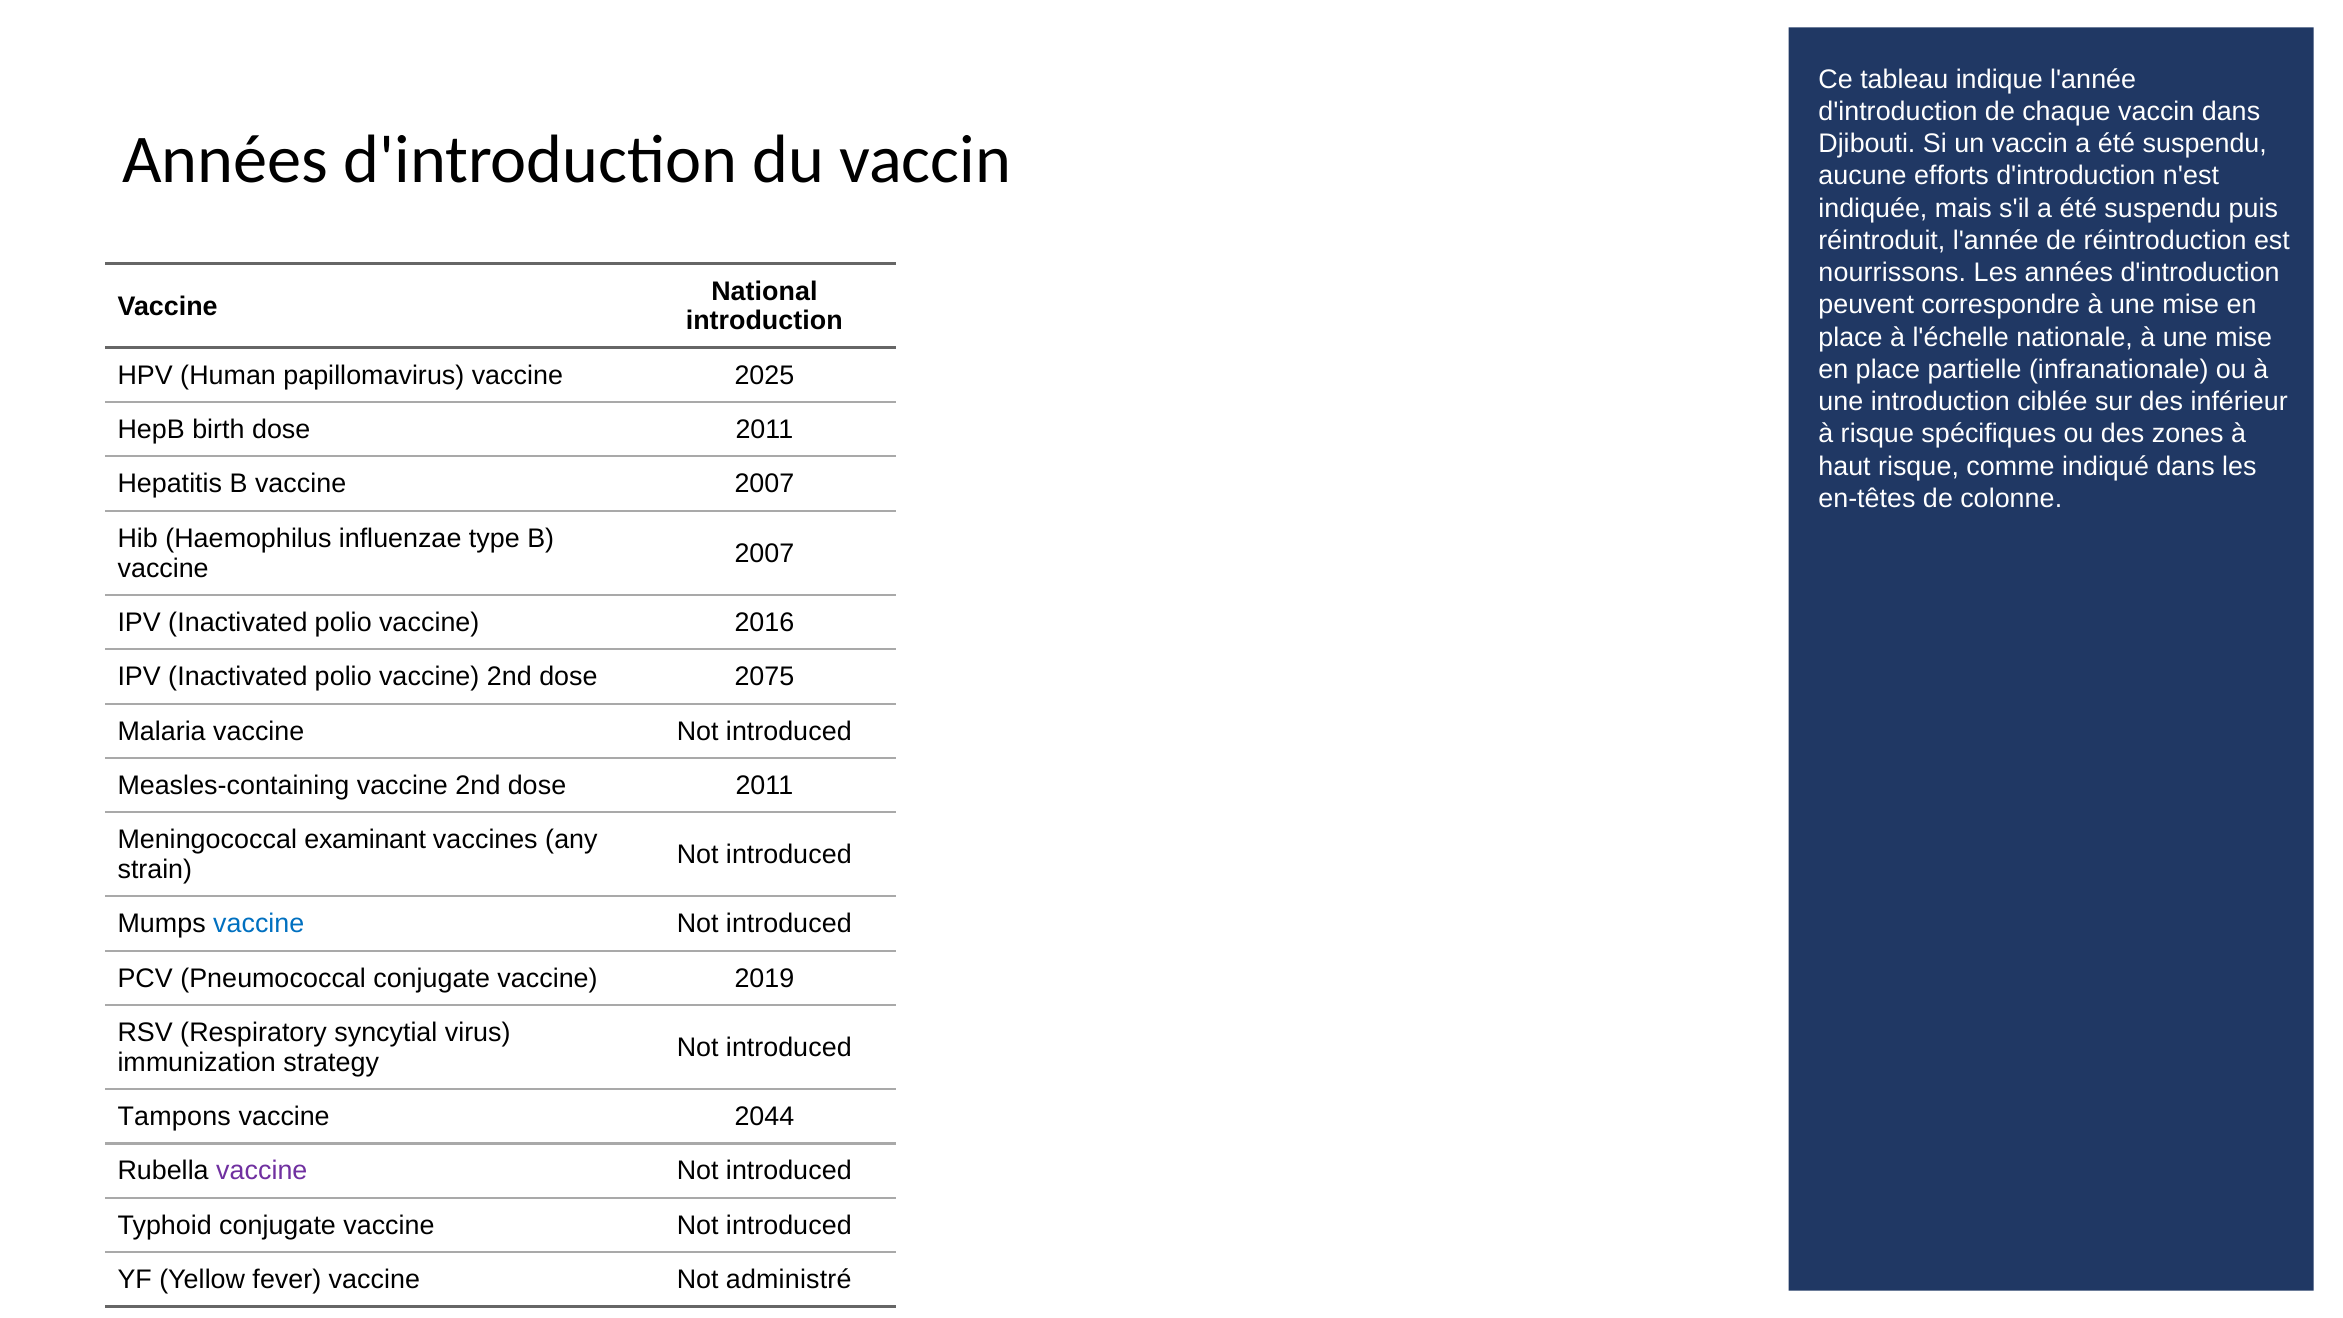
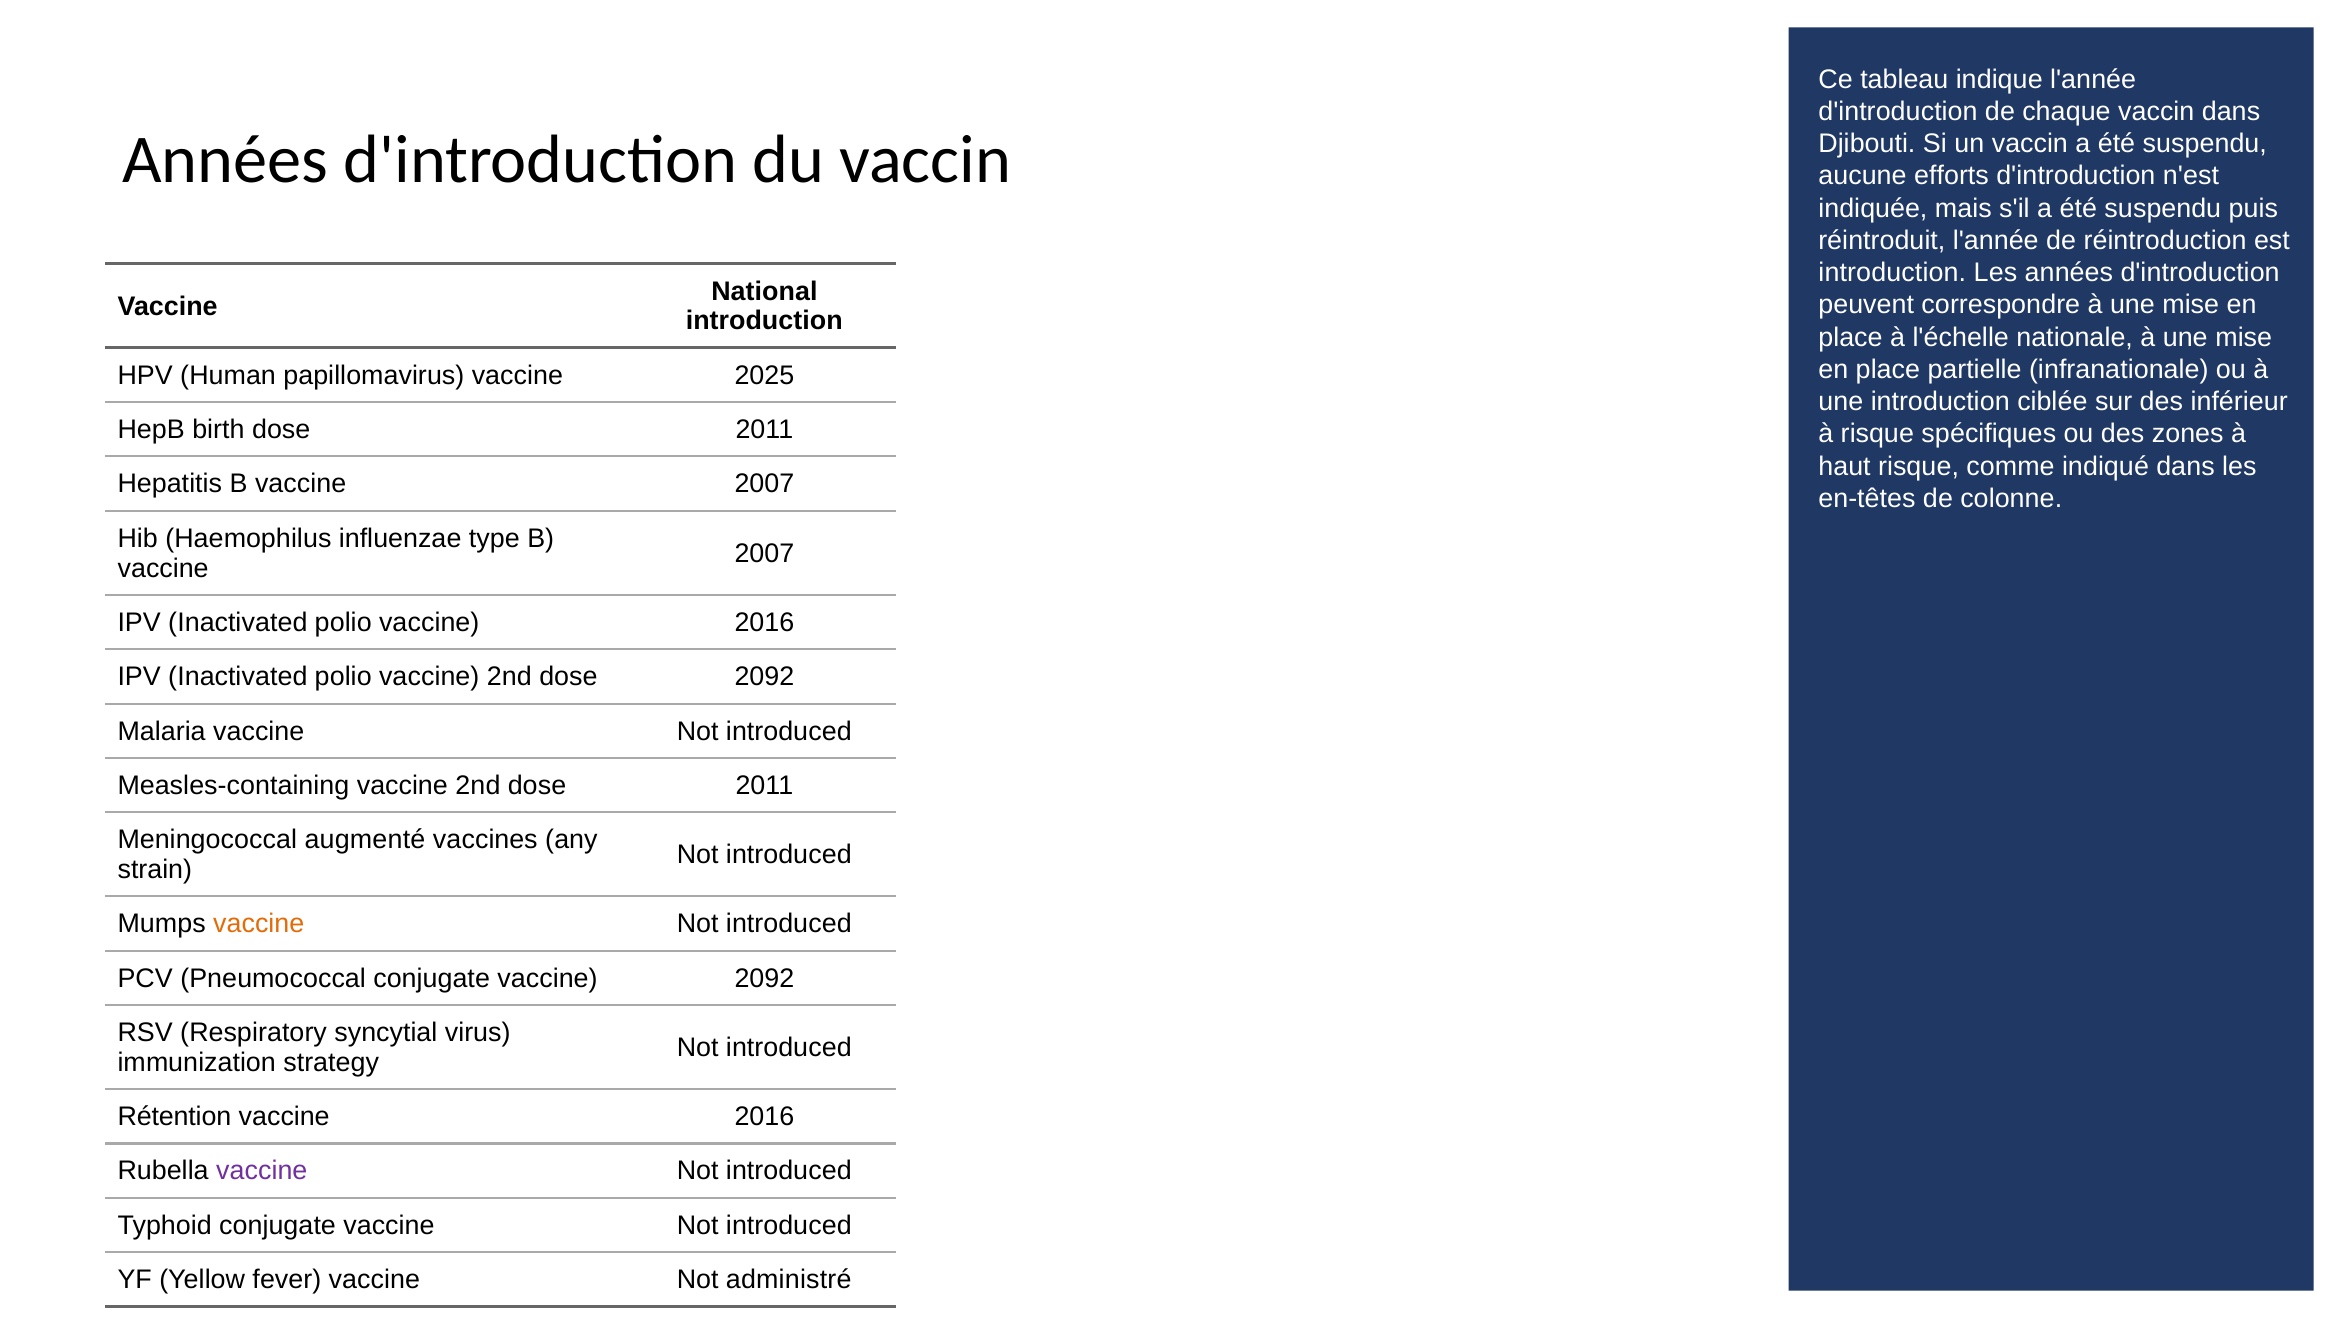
nourrissons: nourrissons -> introduction (1892, 273)
dose 2075: 2075 -> 2092 (764, 677)
examinant: examinant -> augmenté (365, 840)
vaccine colour: blue -> orange (259, 924)
vaccine 2019: 2019 -> 2092 (764, 978)
Tampons: Tampons -> Rétention (174, 1117)
2044: 2044 -> 2016 (764, 1117)
